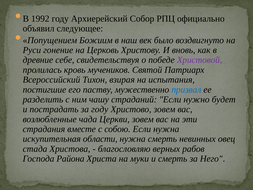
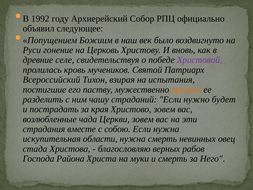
себе: себе -> селе (65, 60)
призвал colour: blue -> orange (186, 89)
за году: году -> края (100, 109)
